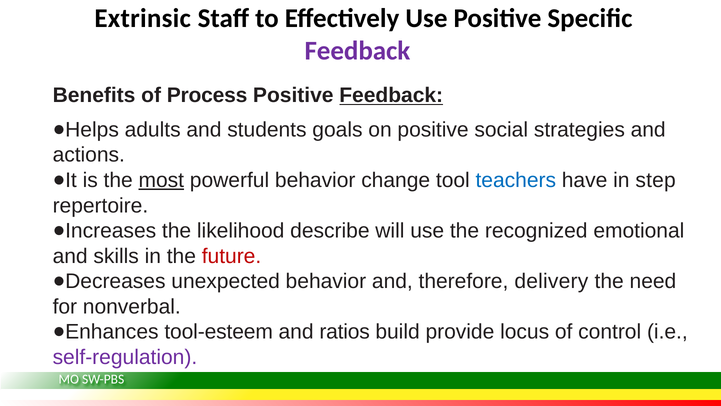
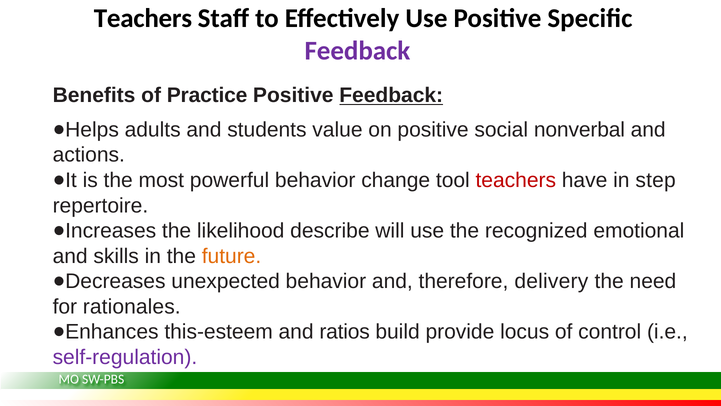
Extrinsic: Extrinsic -> Teachers (143, 18)
Process: Process -> Practice (207, 95)
goals: goals -> value (337, 130)
strategies: strategies -> nonverbal (579, 130)
most underline: present -> none (161, 180)
teachers colour: blue -> red (516, 180)
future colour: red -> orange (232, 256)
nonverbal: nonverbal -> rationales (132, 306)
tool-esteem: tool-esteem -> this-esteem (219, 332)
